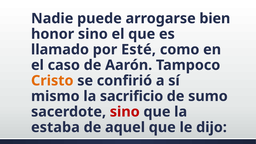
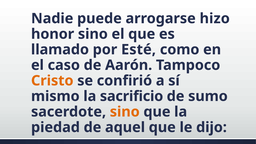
bien: bien -> hizo (215, 18)
sino colour: red -> orange (125, 112)
estaba: estaba -> piedad (55, 127)
